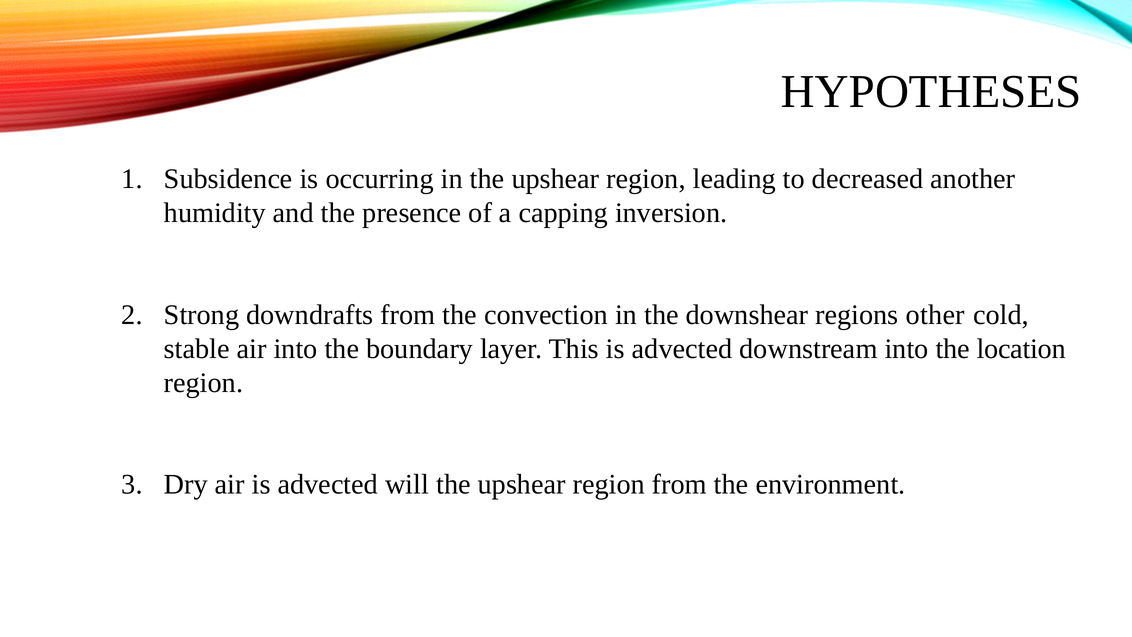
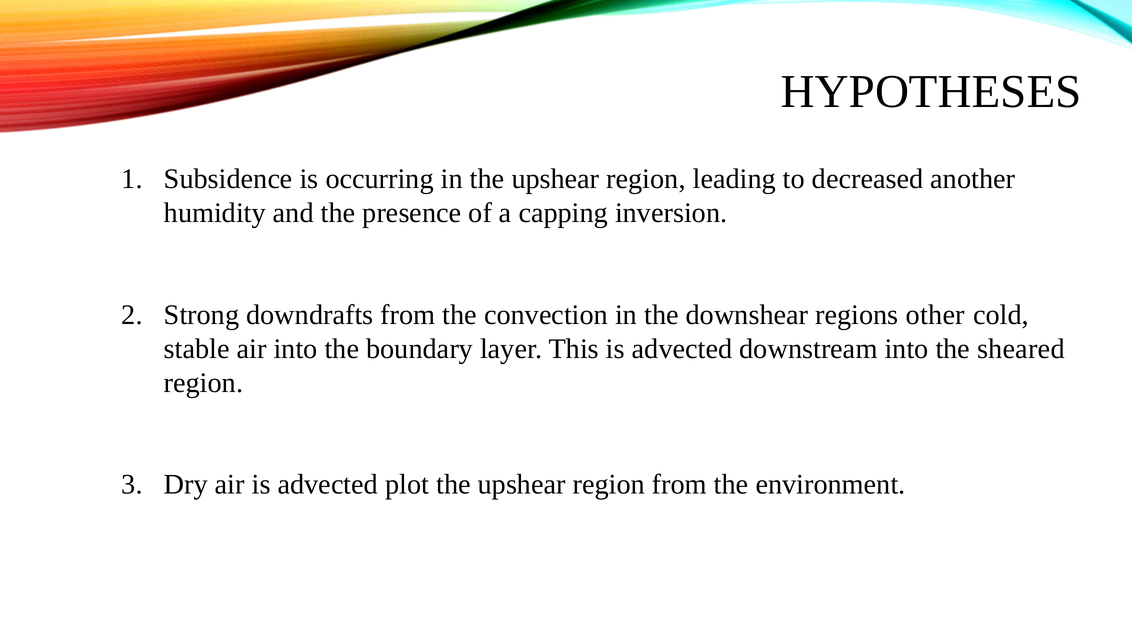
location: location -> sheared (1021, 349)
will: will -> plot (407, 484)
